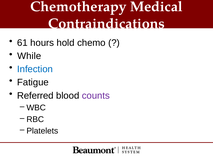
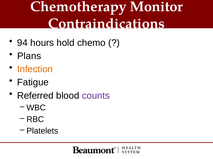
Medical: Medical -> Monitor (156, 7)
61: 61 -> 94 (22, 43)
While: While -> Plans (29, 56)
Infection colour: blue -> orange (35, 69)
